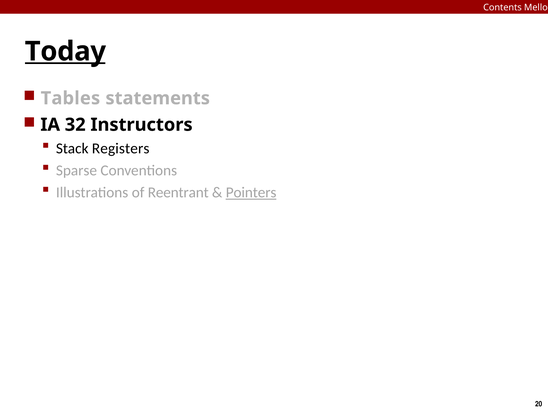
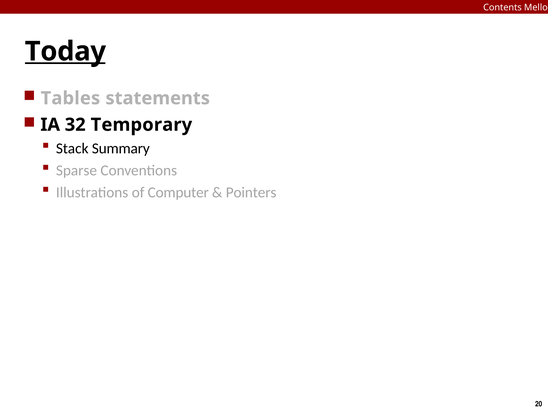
Instructors: Instructors -> Temporary (141, 125)
Registers: Registers -> Summary (121, 148)
Reentrant: Reentrant -> Computer (178, 193)
Pointers underline: present -> none (251, 193)
